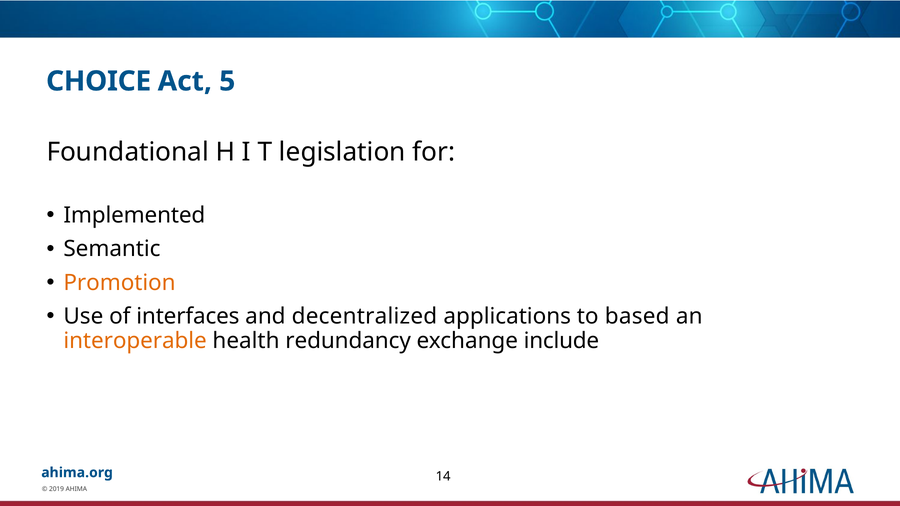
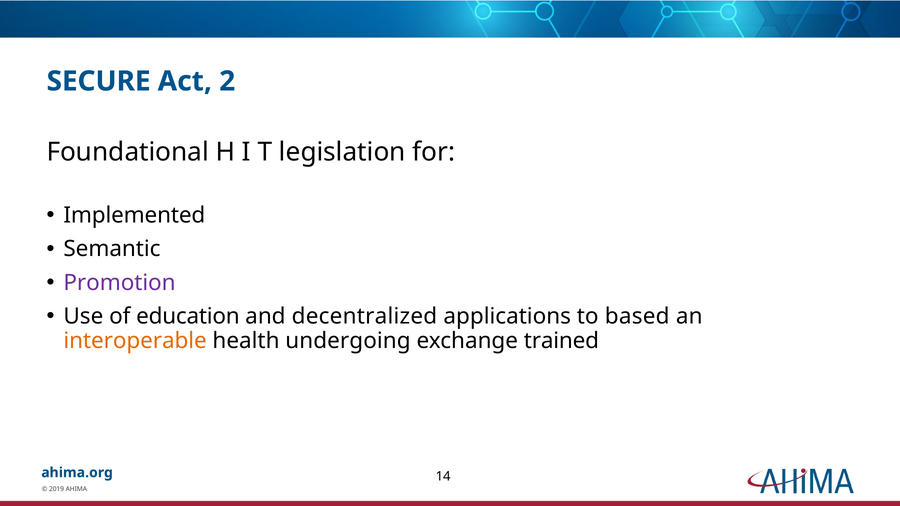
CHOICE: CHOICE -> SECURE (99, 81)
5: 5 -> 2 (227, 81)
Promotion colour: orange -> purple (120, 283)
interfaces: interfaces -> education (188, 316)
redundancy: redundancy -> undergoing (348, 341)
include: include -> trained (561, 341)
